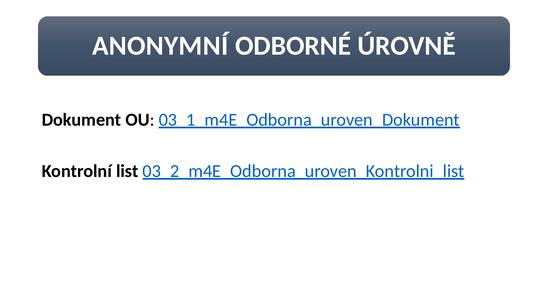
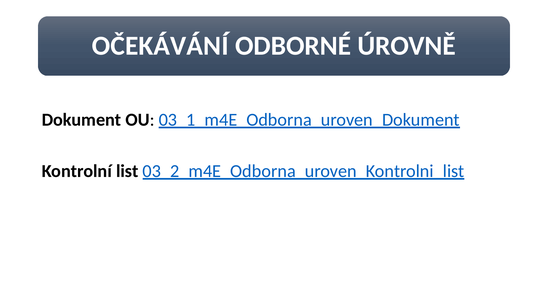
ANONYMNÍ: ANONYMNÍ -> OČEKÁVÁNÍ (160, 46)
